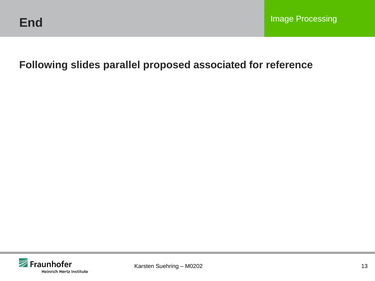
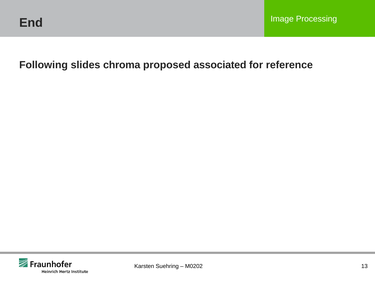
parallel: parallel -> chroma (122, 65)
